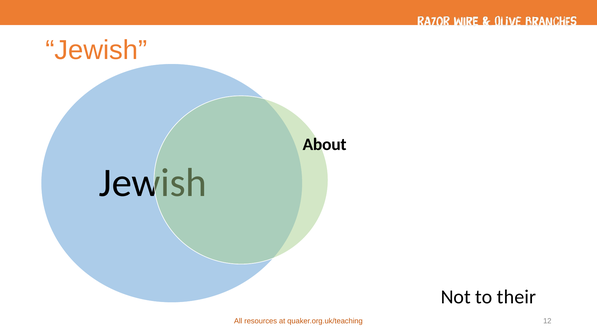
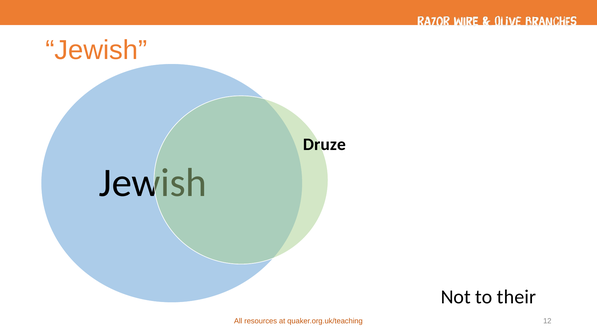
About: About -> Druze (324, 144)
